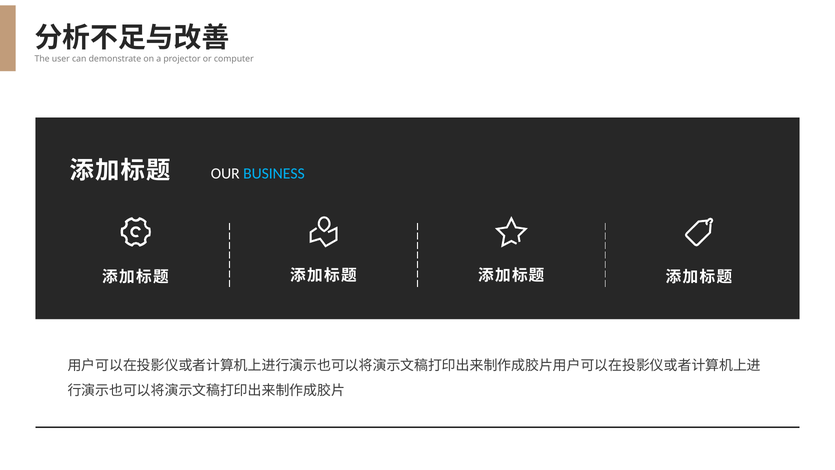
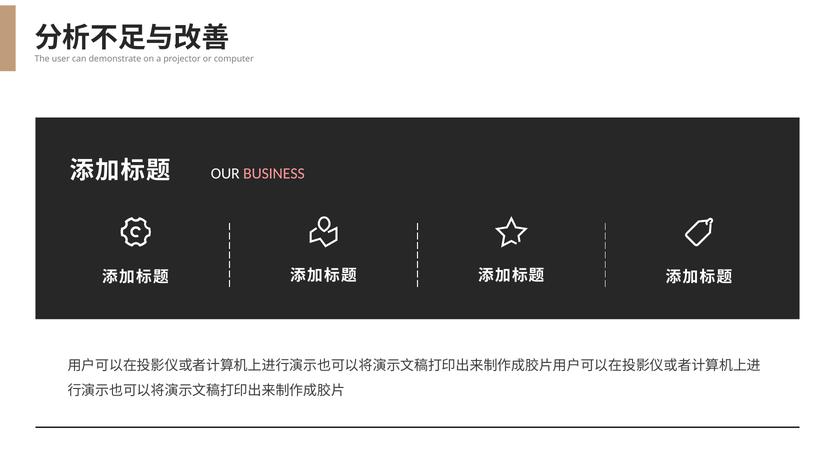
BUSINESS colour: light blue -> pink (274, 174)
